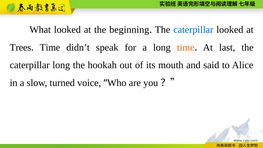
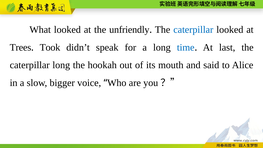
beginning: beginning -> unfriendly (129, 30)
Time: Time -> Took (50, 47)
time colour: orange -> blue (186, 47)
turned: turned -> bigger (62, 83)
